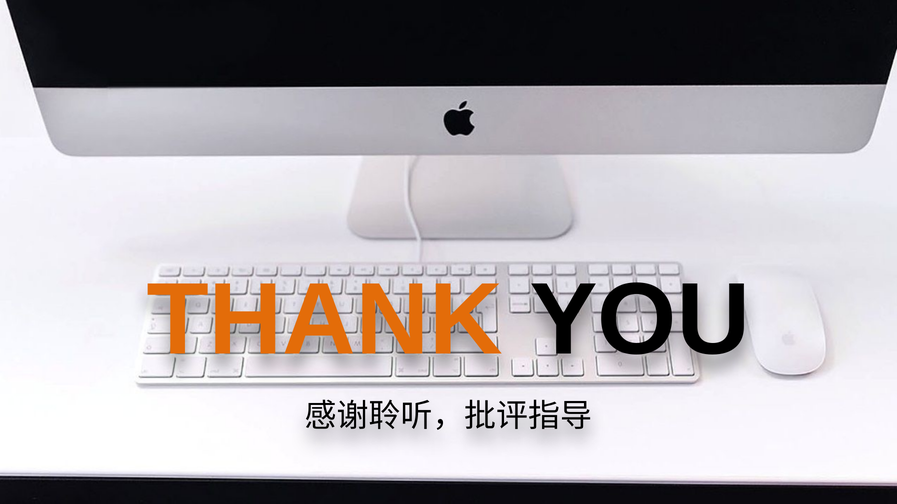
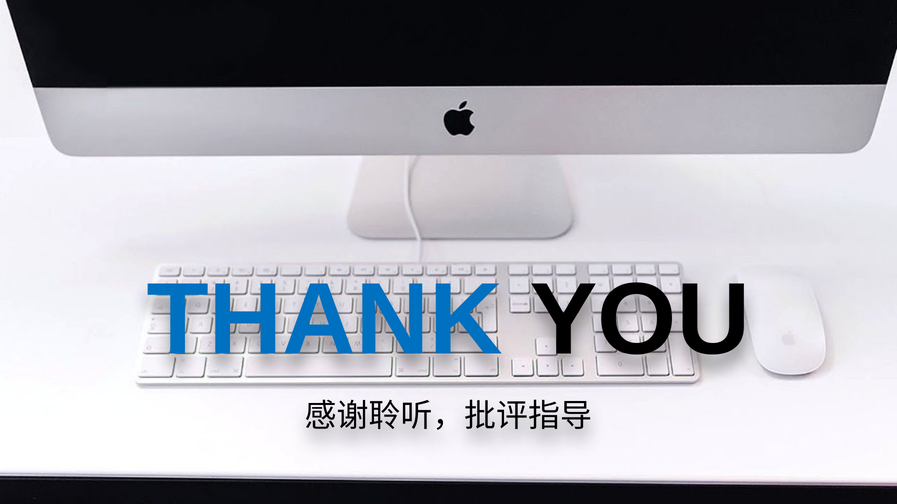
THANK colour: orange -> blue (325, 320)
